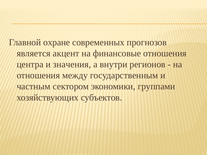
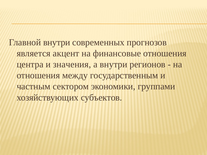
Главной охране: охране -> внутри (57, 42)
